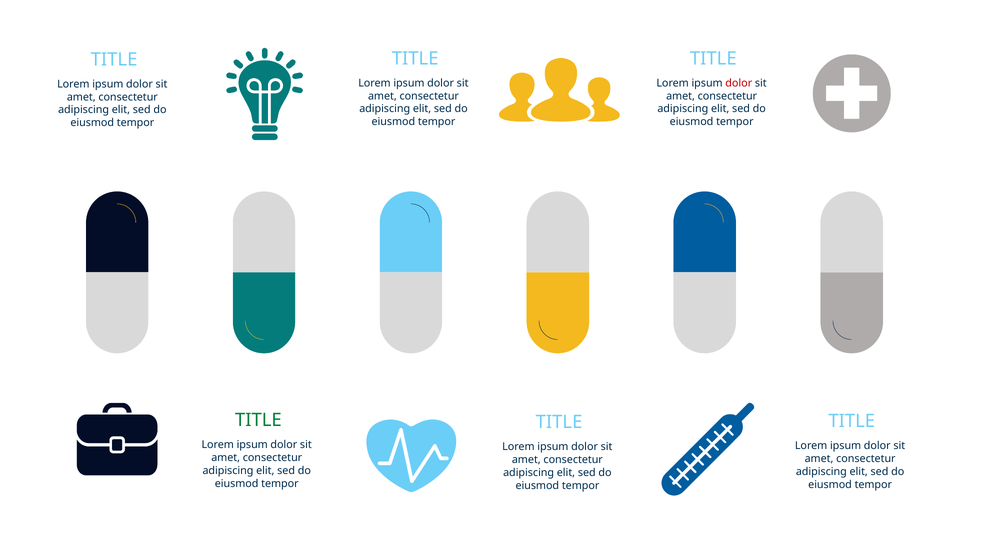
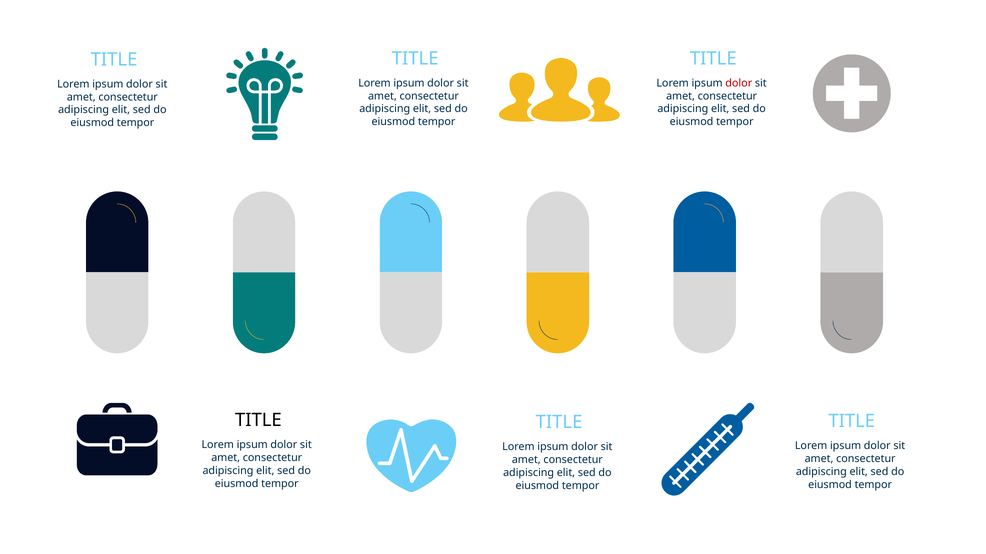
TITLE colour: green -> black (258, 421)
